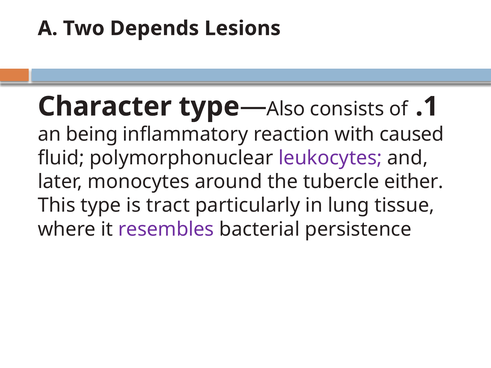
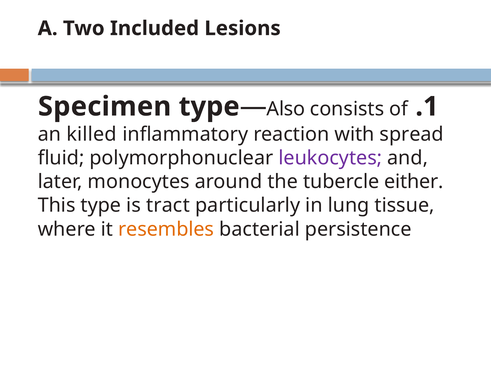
Depends: Depends -> Included (155, 28)
Character: Character -> Specimen (105, 107)
being: being -> killed (92, 134)
caused: caused -> spread (412, 134)
resembles colour: purple -> orange (166, 229)
